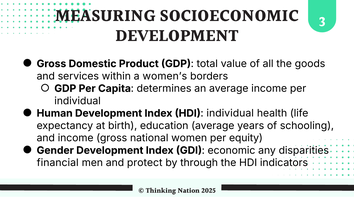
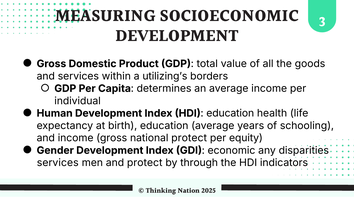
women’s: women’s -> utilizing’s (165, 76)
HDI individual: individual -> education (230, 113)
national women: women -> protect (189, 138)
financial: financial -> services (58, 163)
